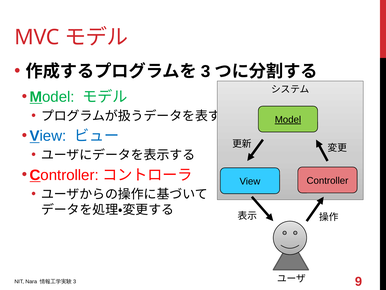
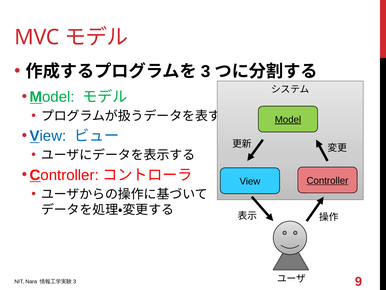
Controller underline: none -> present (327, 180)
